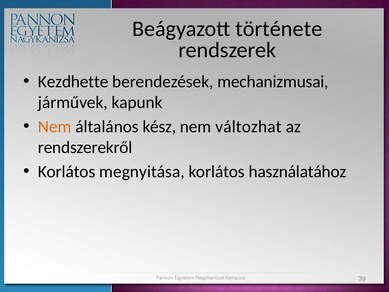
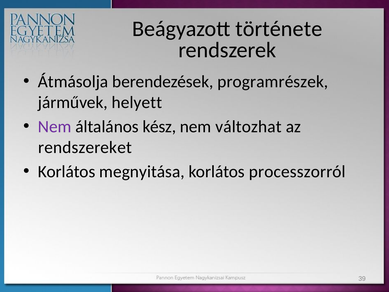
Kezdhette: Kezdhette -> Átmásolja (73, 82)
mechanizmusai: mechanizmusai -> programrészek (273, 82)
kapunk: kapunk -> helyett (137, 102)
Nem colour: orange -> purple (55, 127)
rendszerekről: rendszerekről -> rendszereket (85, 147)
használatához: használatához -> processzorról (297, 172)
